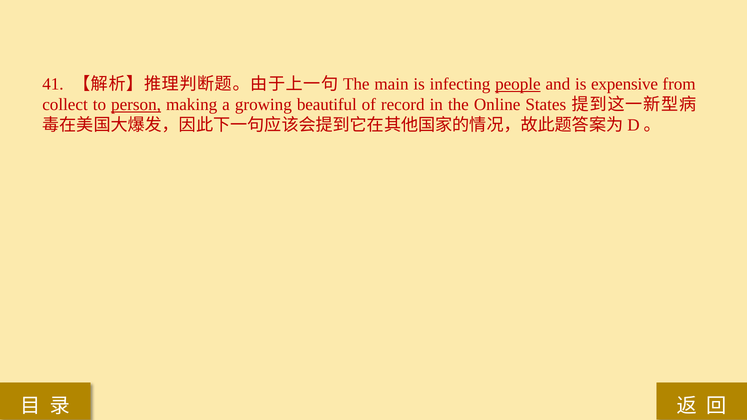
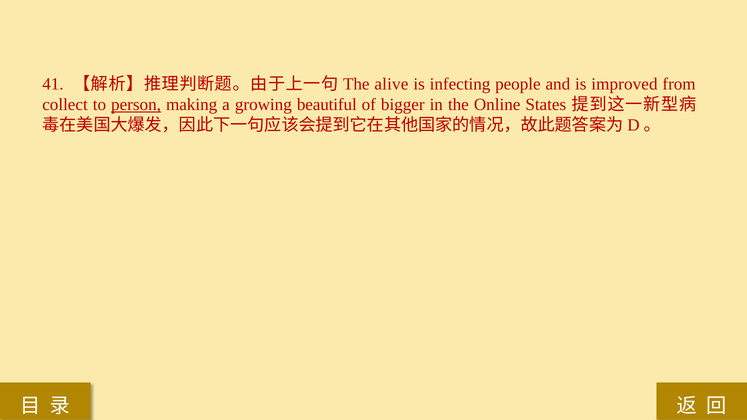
main: main -> alive (391, 84)
people underline: present -> none (518, 84)
expensive: expensive -> improved (624, 84)
record: record -> bigger (403, 105)
